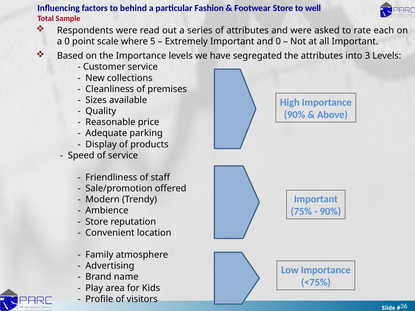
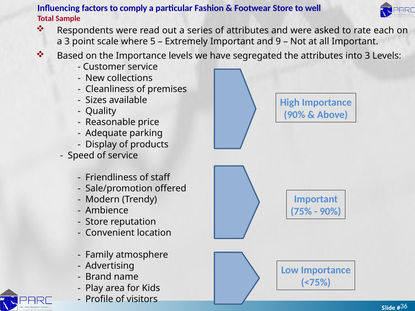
behind: behind -> comply (133, 8)
a 0: 0 -> 3 (67, 41)
and 0: 0 -> 9 (278, 41)
